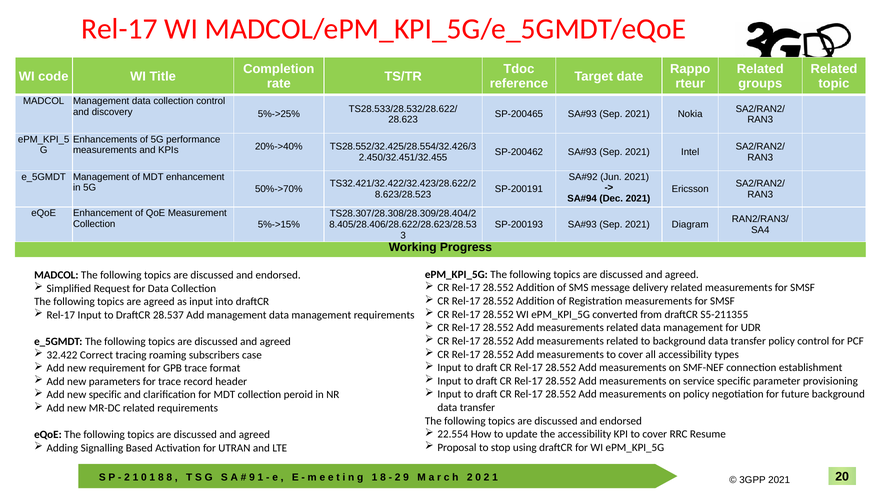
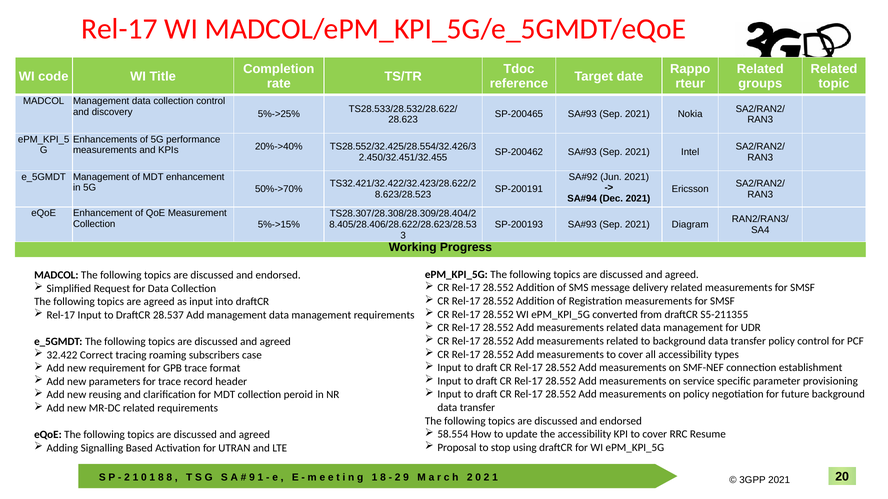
new specific: specific -> reusing (105, 395)
22.554: 22.554 -> 58.554 (453, 435)
